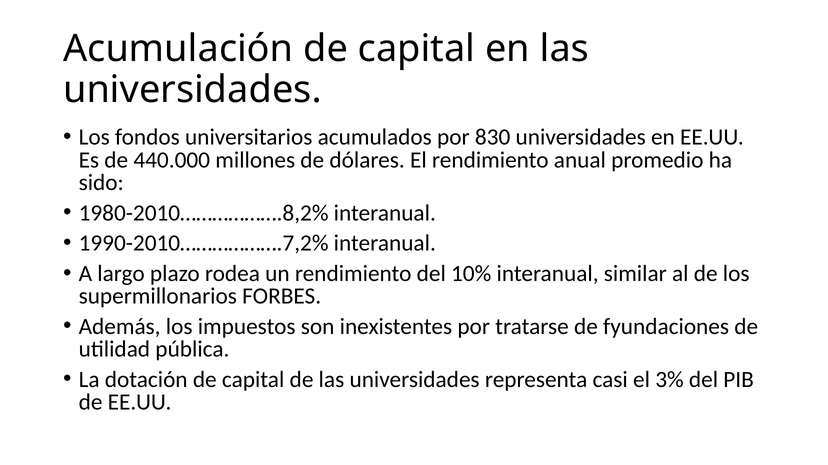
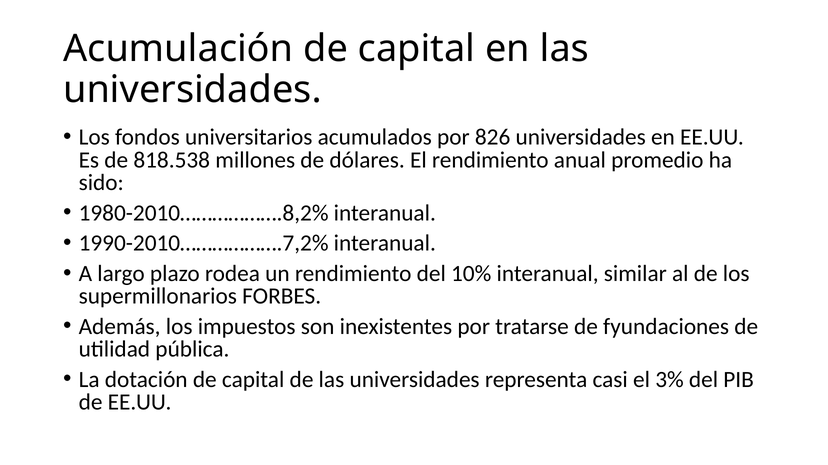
830: 830 -> 826 (493, 138)
440.000: 440.000 -> 818.538 (172, 160)
